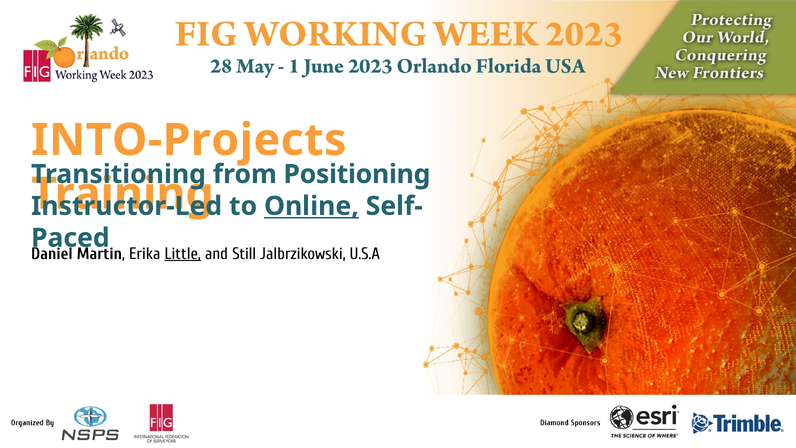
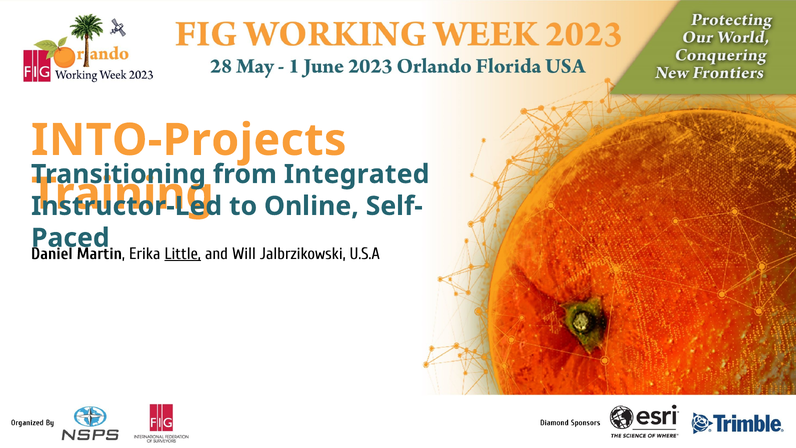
Positioning: Positioning -> Integrated (357, 174)
Online underline: present -> none (311, 206)
Still: Still -> Will (244, 253)
